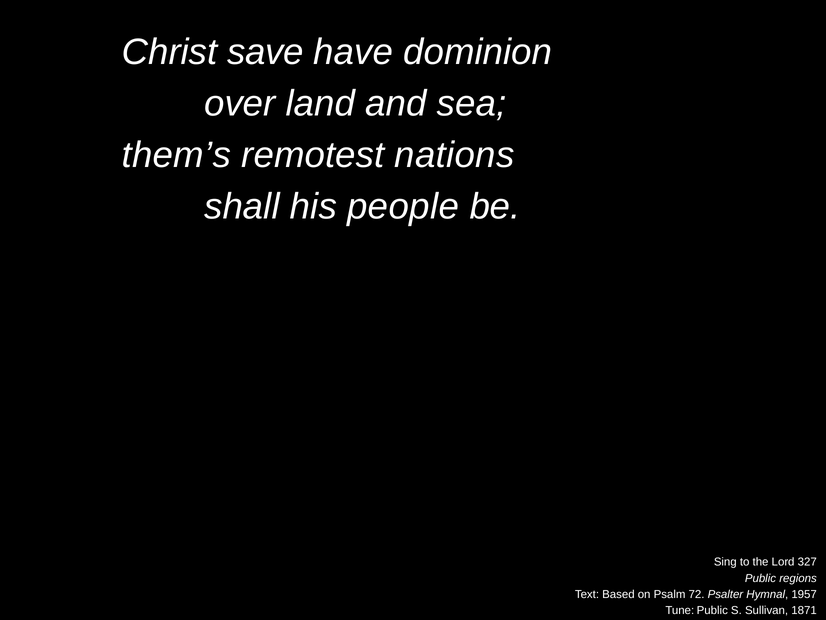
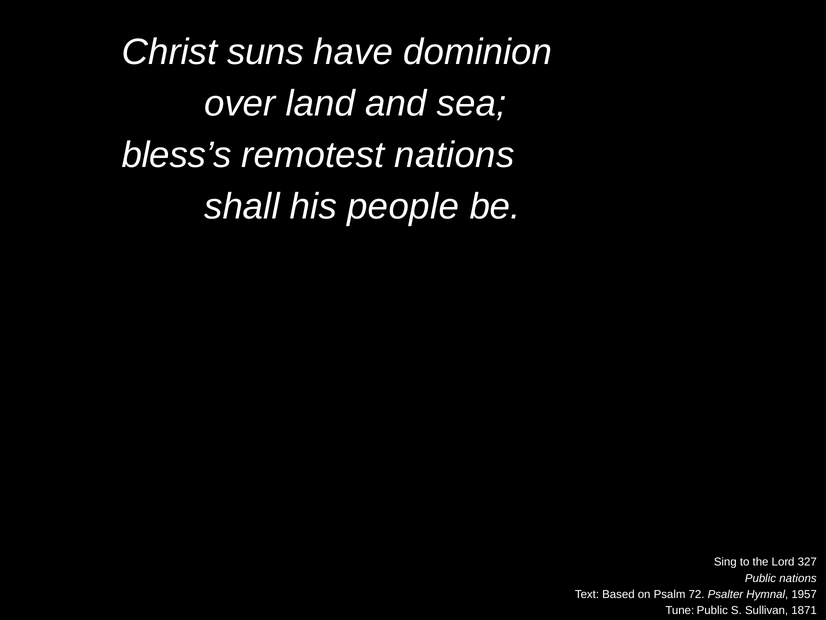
save: save -> suns (266, 52)
them’s: them’s -> bless’s (177, 155)
Public regions: regions -> nations (798, 578)
